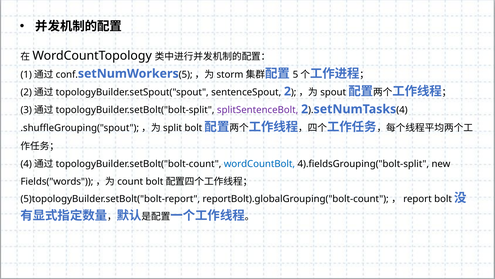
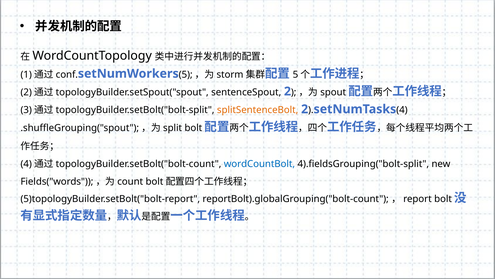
splitSentenceBolt colour: purple -> orange (258, 110)
